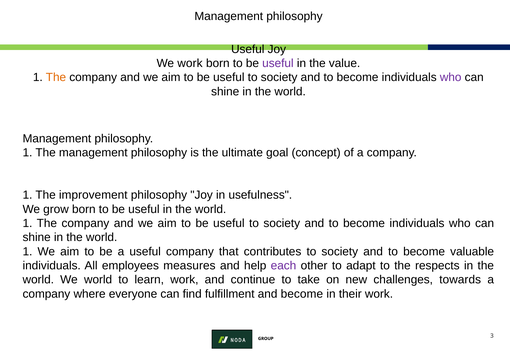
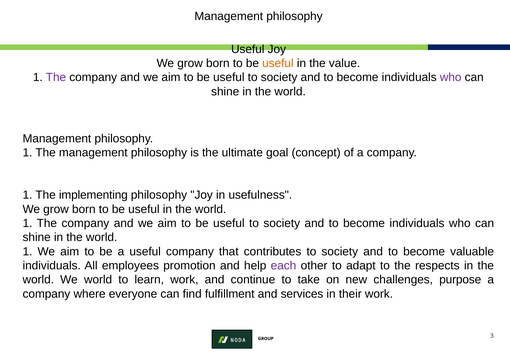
work: work -> grow (190, 63)
useful colour: purple -> orange (278, 63)
The colour: orange -> purple (56, 77)
improvement: improvement -> implementing (93, 195)
measures: measures -> promotion (189, 266)
towards: towards -> purpose (460, 280)
and become: become -> services (302, 294)
